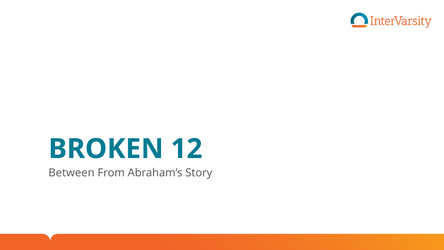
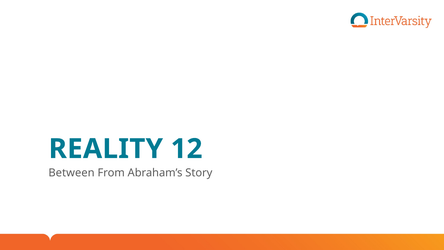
BROKEN: BROKEN -> REALITY (106, 149)
